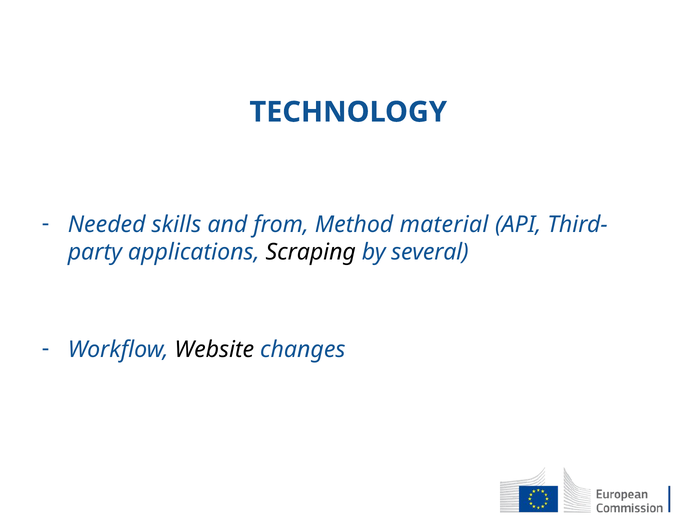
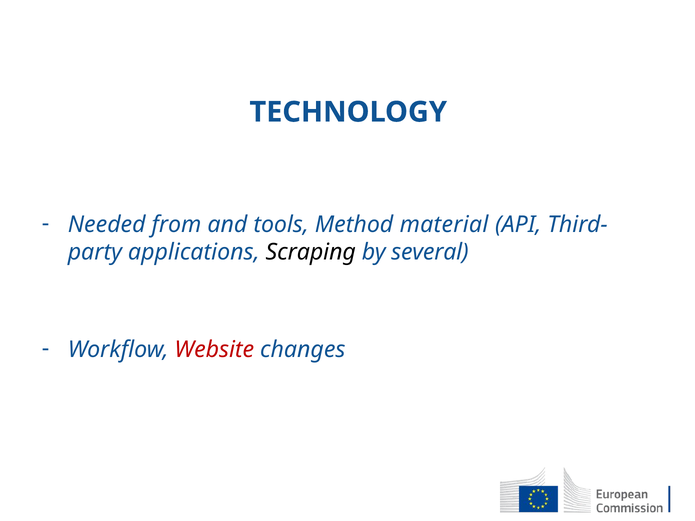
skills: skills -> from (176, 224)
from: from -> tools (281, 224)
Website colour: black -> red (214, 350)
